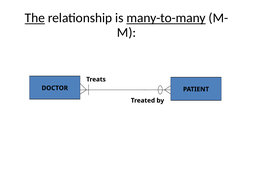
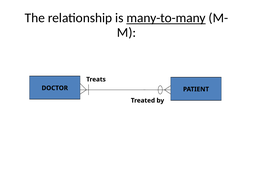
The underline: present -> none (35, 18)
